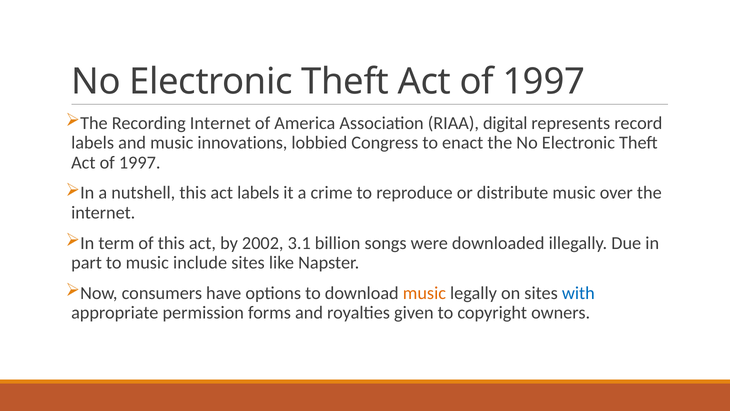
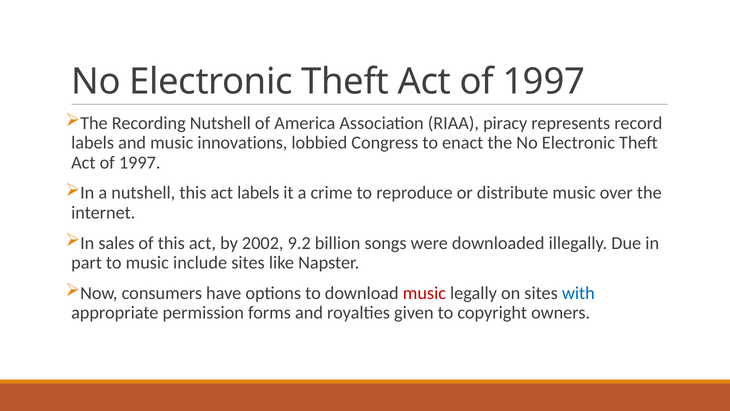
Recording Internet: Internet -> Nutshell (220, 123)
digital: digital -> piracy (505, 123)
term: term -> sales (116, 243)
3.1: 3.1 -> 9.2 (299, 243)
music colour: orange -> red (424, 293)
